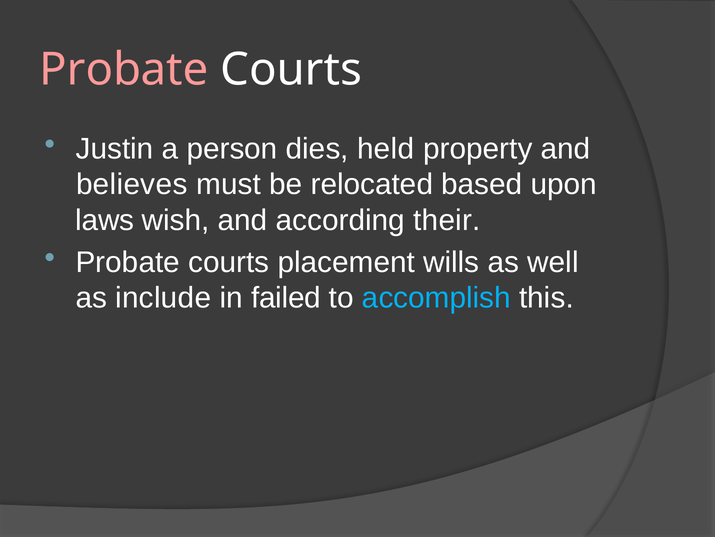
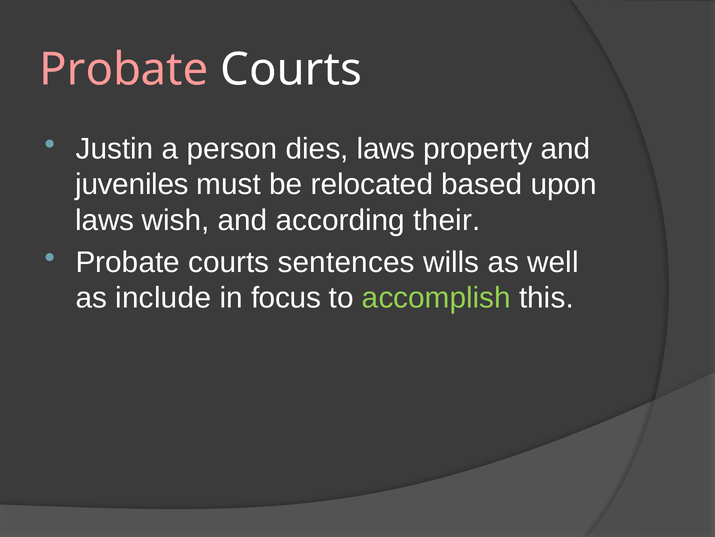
dies held: held -> laws (386, 149)
believes: believes -> juveniles (132, 184)
placement: placement -> sentences (346, 262)
failed: failed -> focus (286, 298)
accomplish colour: light blue -> light green (436, 298)
